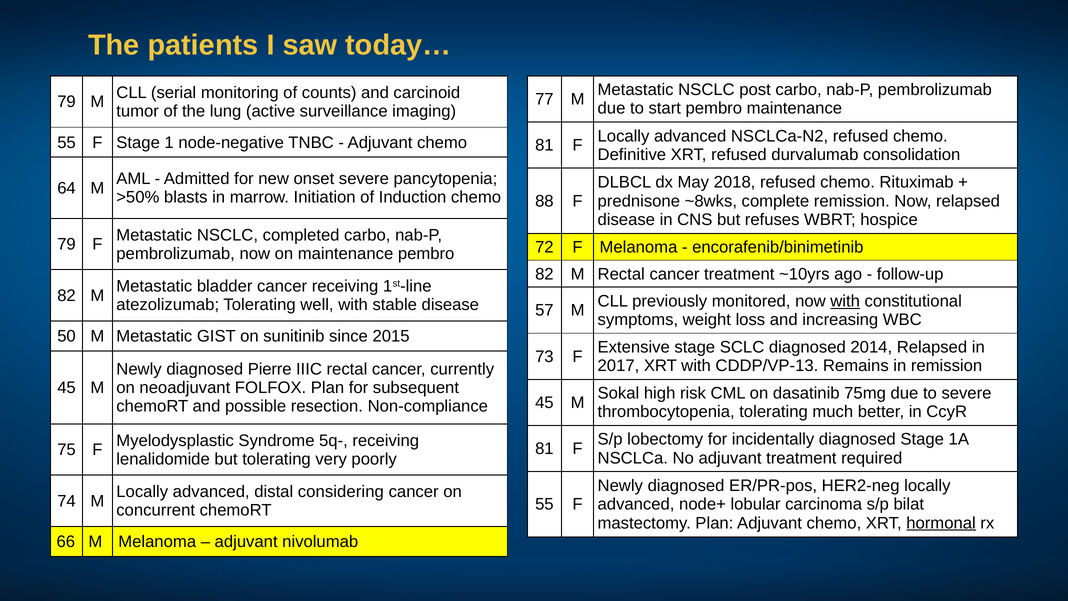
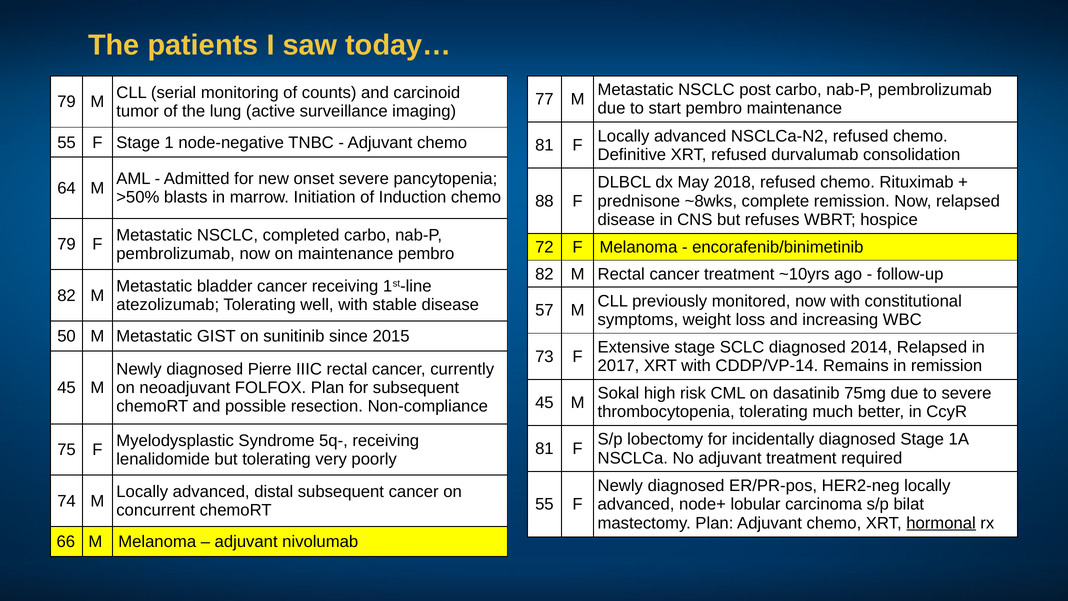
with underline: present -> none (845, 301)
CDDP/VP-13: CDDP/VP-13 -> CDDP/VP-14 (767, 366)
distal considering: considering -> subsequent (341, 492)
